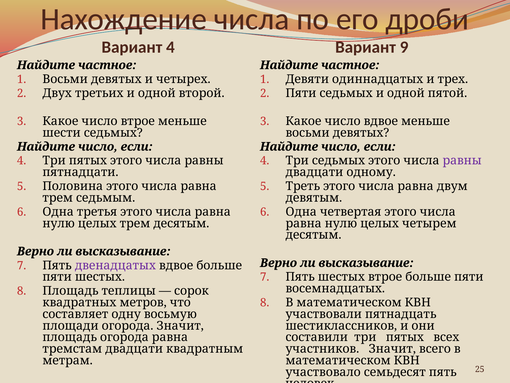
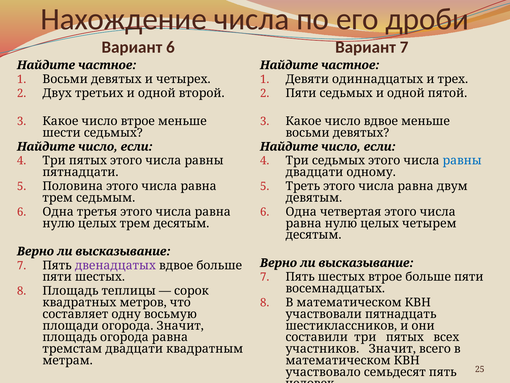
Вариант 4: 4 -> 6 (170, 47)
Вариант 9: 9 -> 7 (404, 47)
равны colour: purple -> blue (462, 160)
